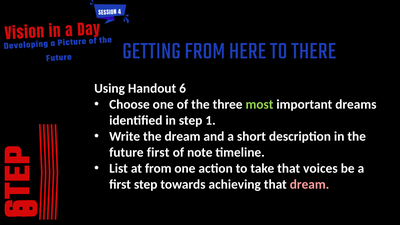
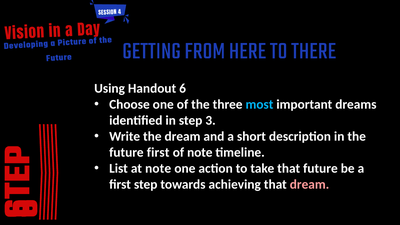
most colour: light green -> light blue (259, 104)
1: 1 -> 3 (211, 121)
at from: from -> note (158, 169)
that voices: voices -> future (320, 169)
